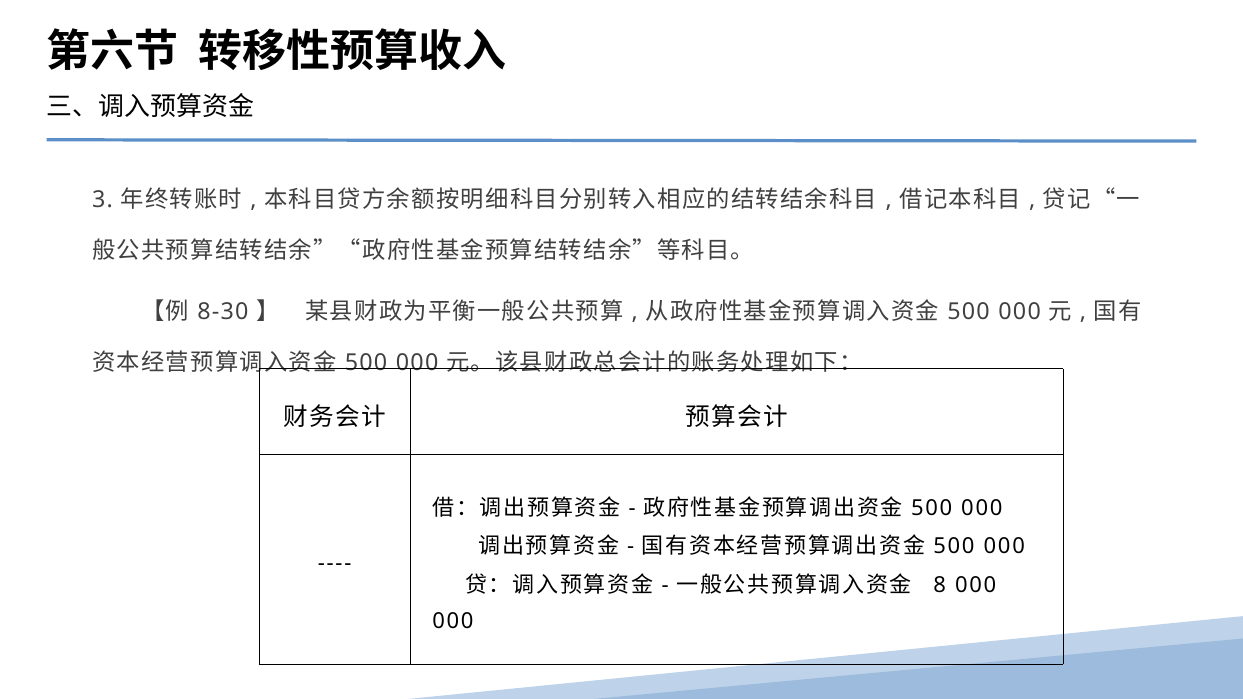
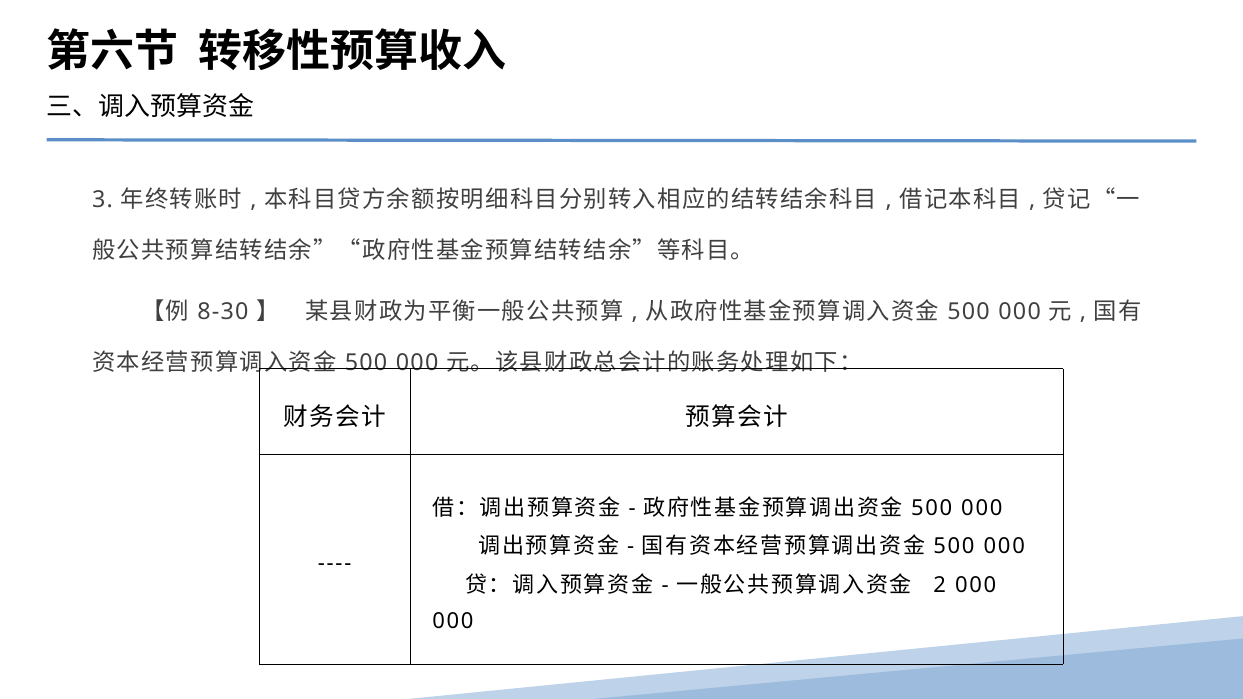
8: 8 -> 2 (940, 585)
